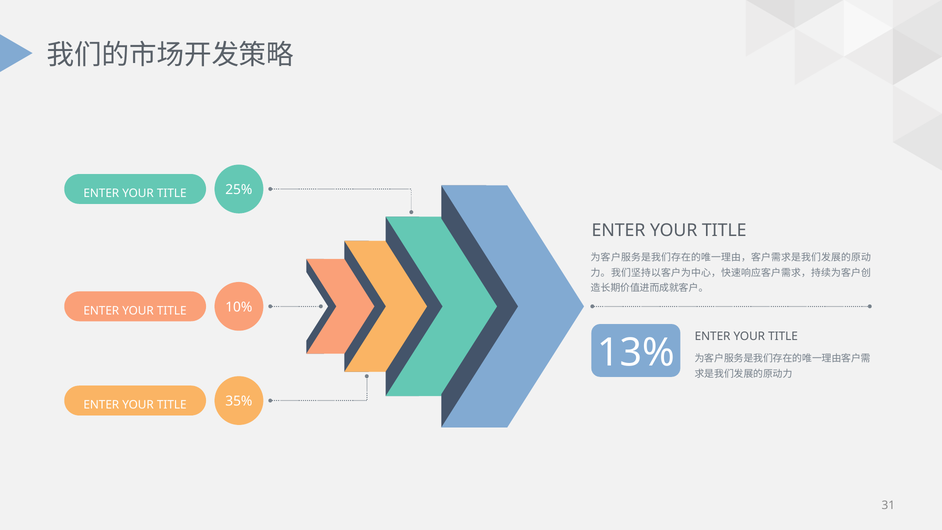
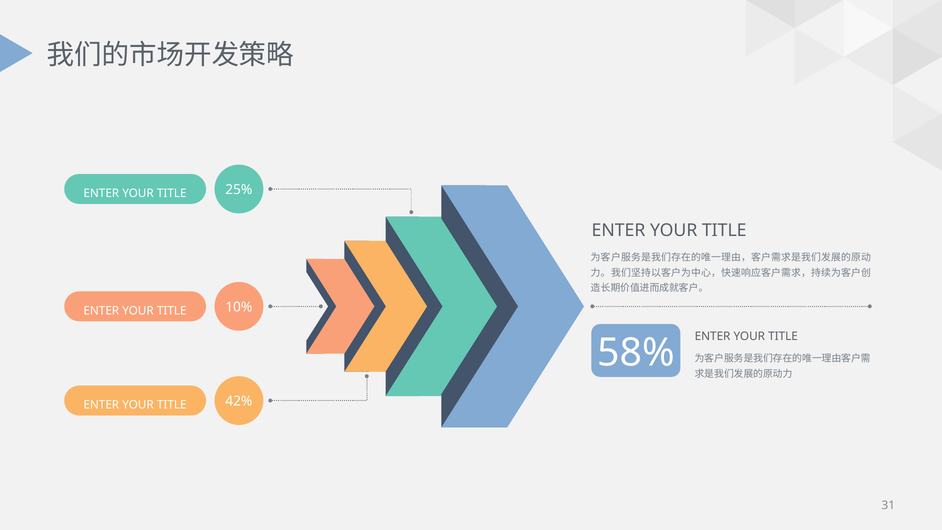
13%: 13% -> 58% (636, 353)
35%: 35% -> 42% (239, 401)
